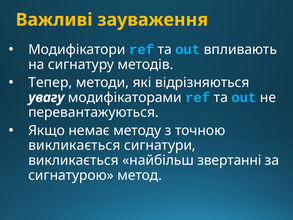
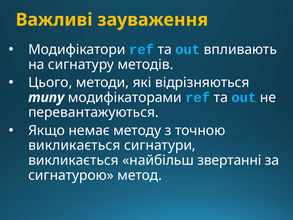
Тепер: Тепер -> Цього (50, 82)
увагу: увагу -> типу (46, 97)
